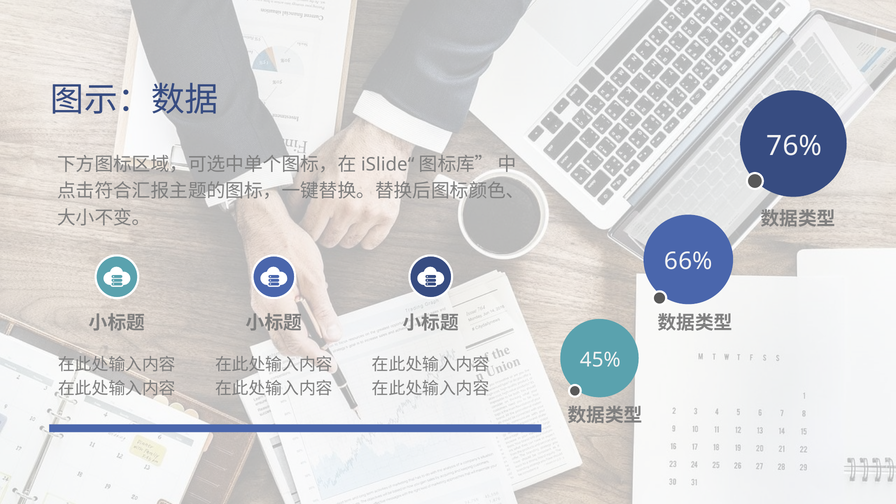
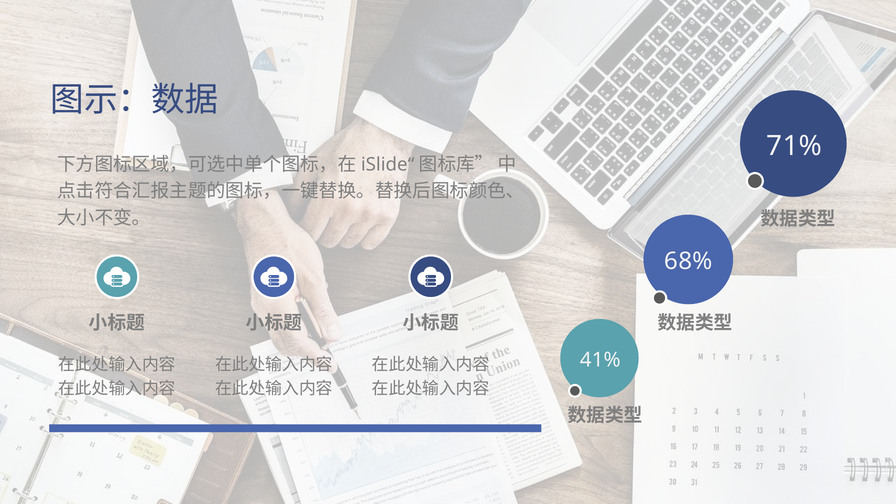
7 6%: 6% -> 1% (802, 146)
6 6%: 6% -> 8% (695, 261)
4 5%: 5% -> 1% (606, 360)
